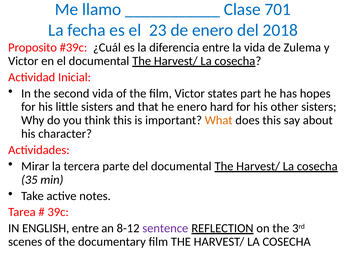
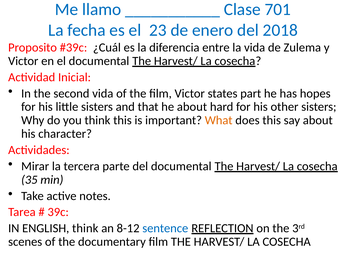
he enero: enero -> about (192, 107)
ENGLISH entre: entre -> think (85, 229)
sentence colour: purple -> blue (165, 229)
